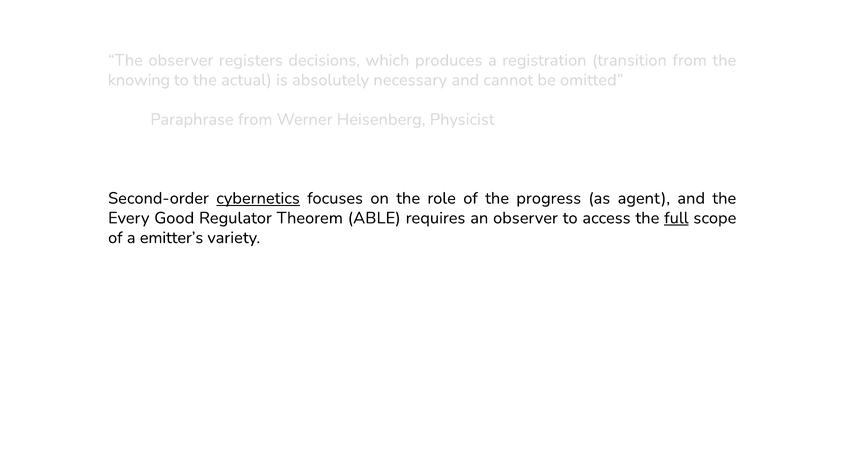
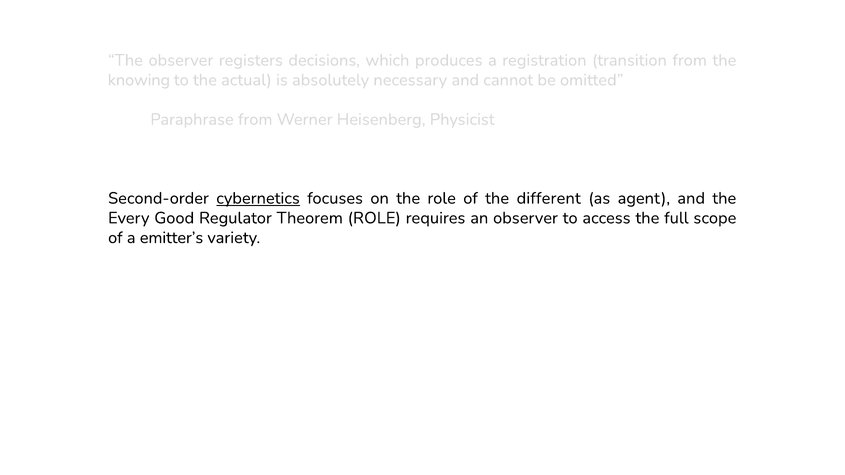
progress: progress -> different (549, 198)
Theorem ABLE: ABLE -> ROLE (374, 218)
full underline: present -> none (676, 218)
